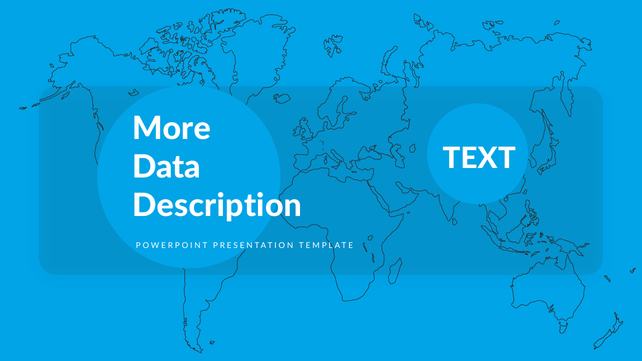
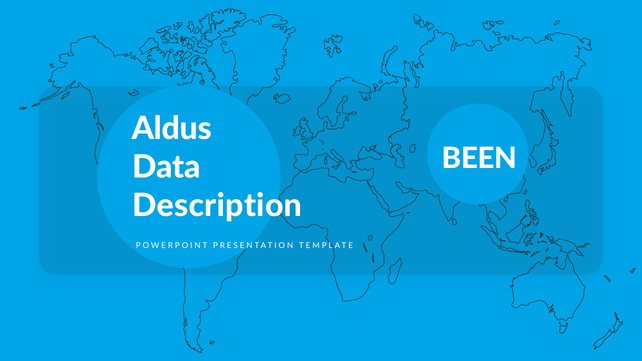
More: More -> Aldus (172, 129)
TEXT: TEXT -> BEEN (479, 159)
